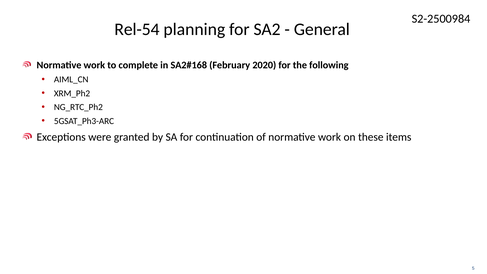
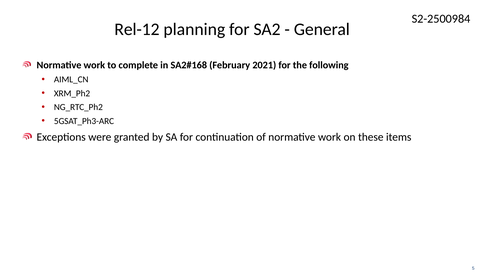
Rel-54: Rel-54 -> Rel-12 (137, 29)
2020: 2020 -> 2021 (264, 65)
